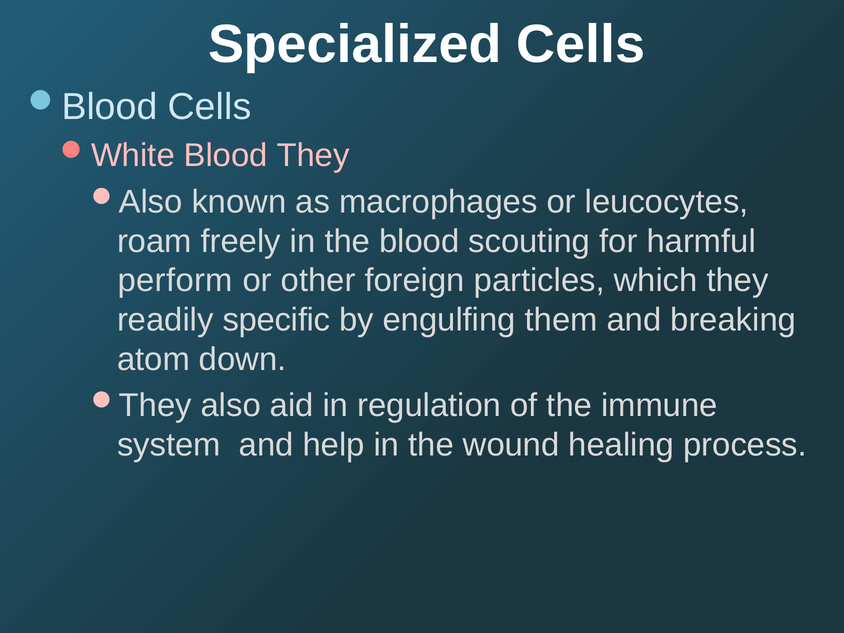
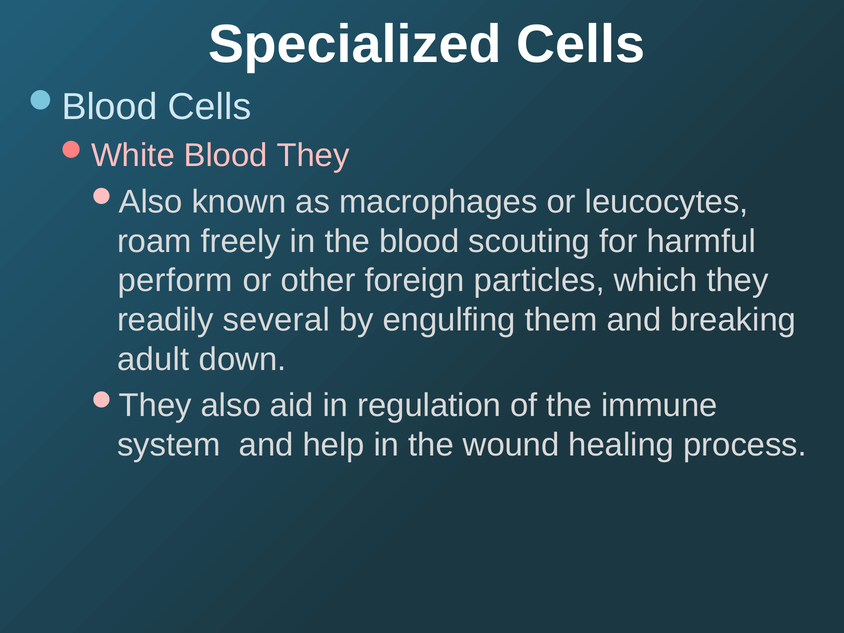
specific: specific -> several (276, 320)
atom: atom -> adult (153, 359)
